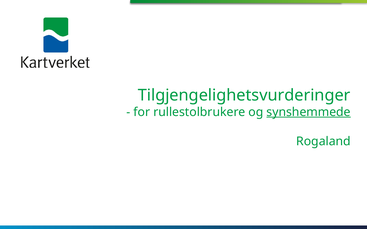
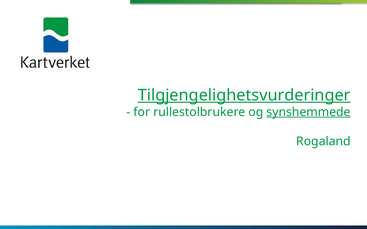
Tilgjengelighetsvurderinger underline: none -> present (244, 95)
